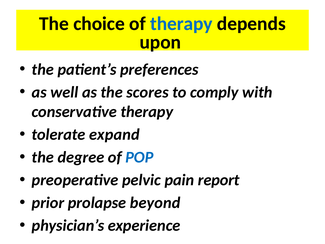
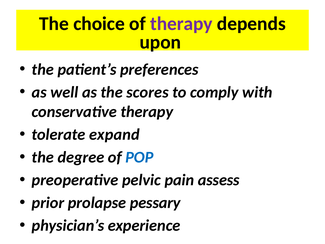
therapy colour: blue -> purple (181, 24)
report: report -> assess (219, 180)
beyond: beyond -> pessary (155, 203)
